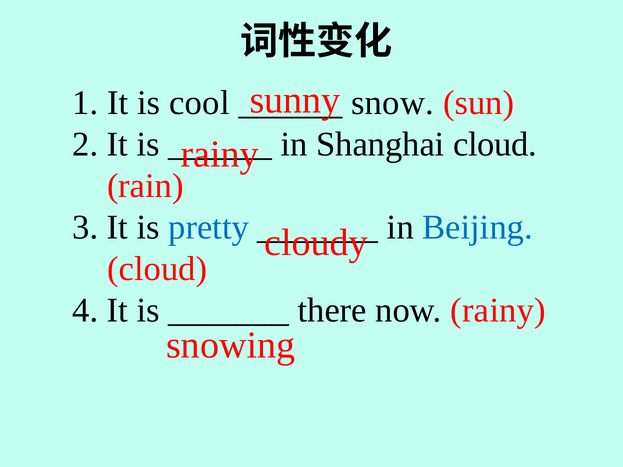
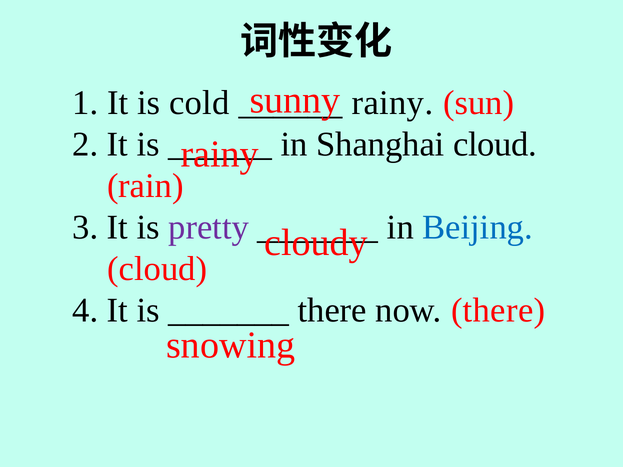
cool: cool -> cold (199, 103)
snow: snow -> rainy (392, 103)
pretty colour: blue -> purple (209, 228)
now rainy: rainy -> there (498, 311)
